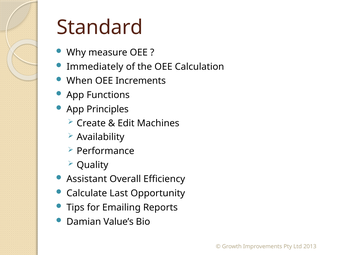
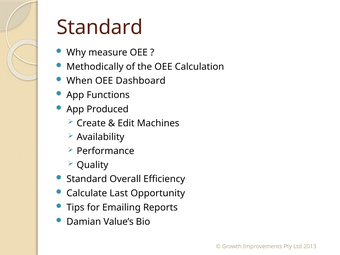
Immediately: Immediately -> Methodically (95, 67)
Increments: Increments -> Dashboard (141, 81)
Principles: Principles -> Produced (108, 109)
Assistant: Assistant -> Standard (87, 179)
